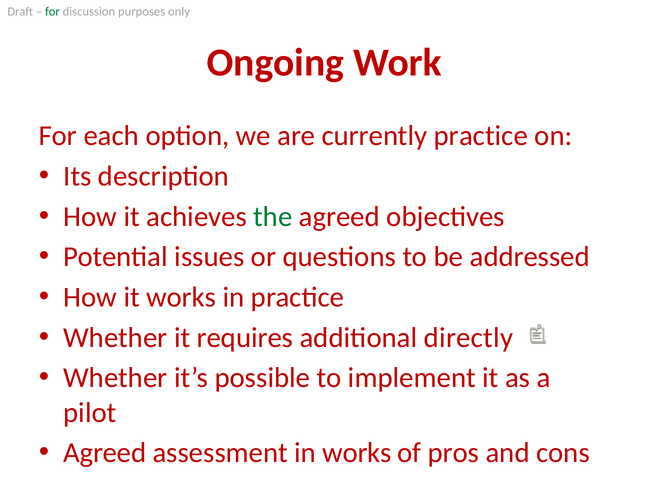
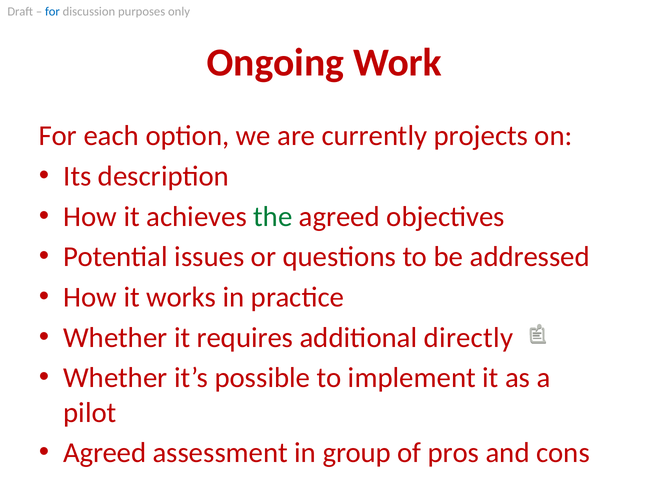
for colour: green -> blue (52, 12)
currently practice: practice -> projects (481, 136)
in works: works -> group (357, 454)
